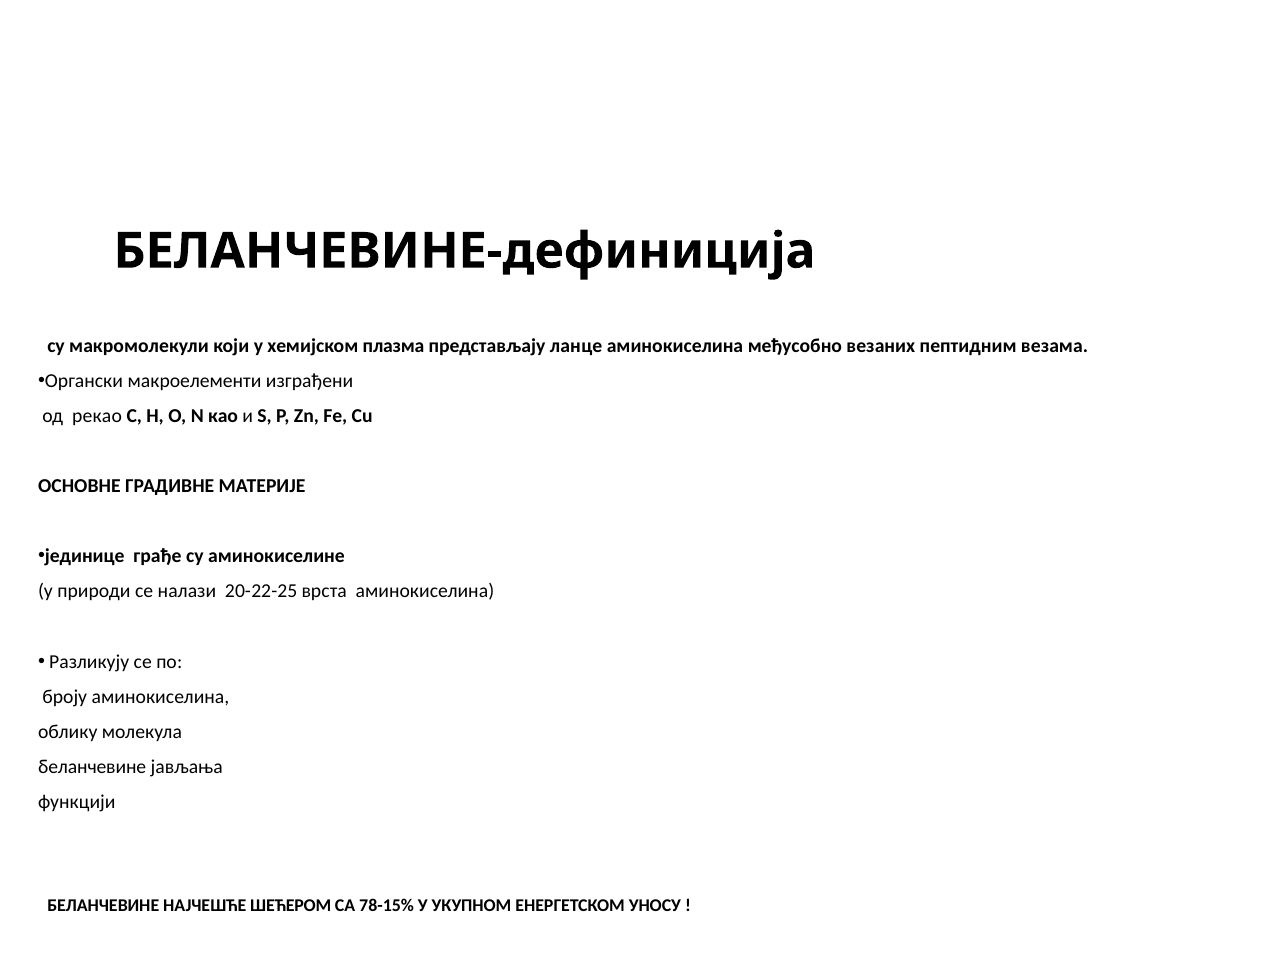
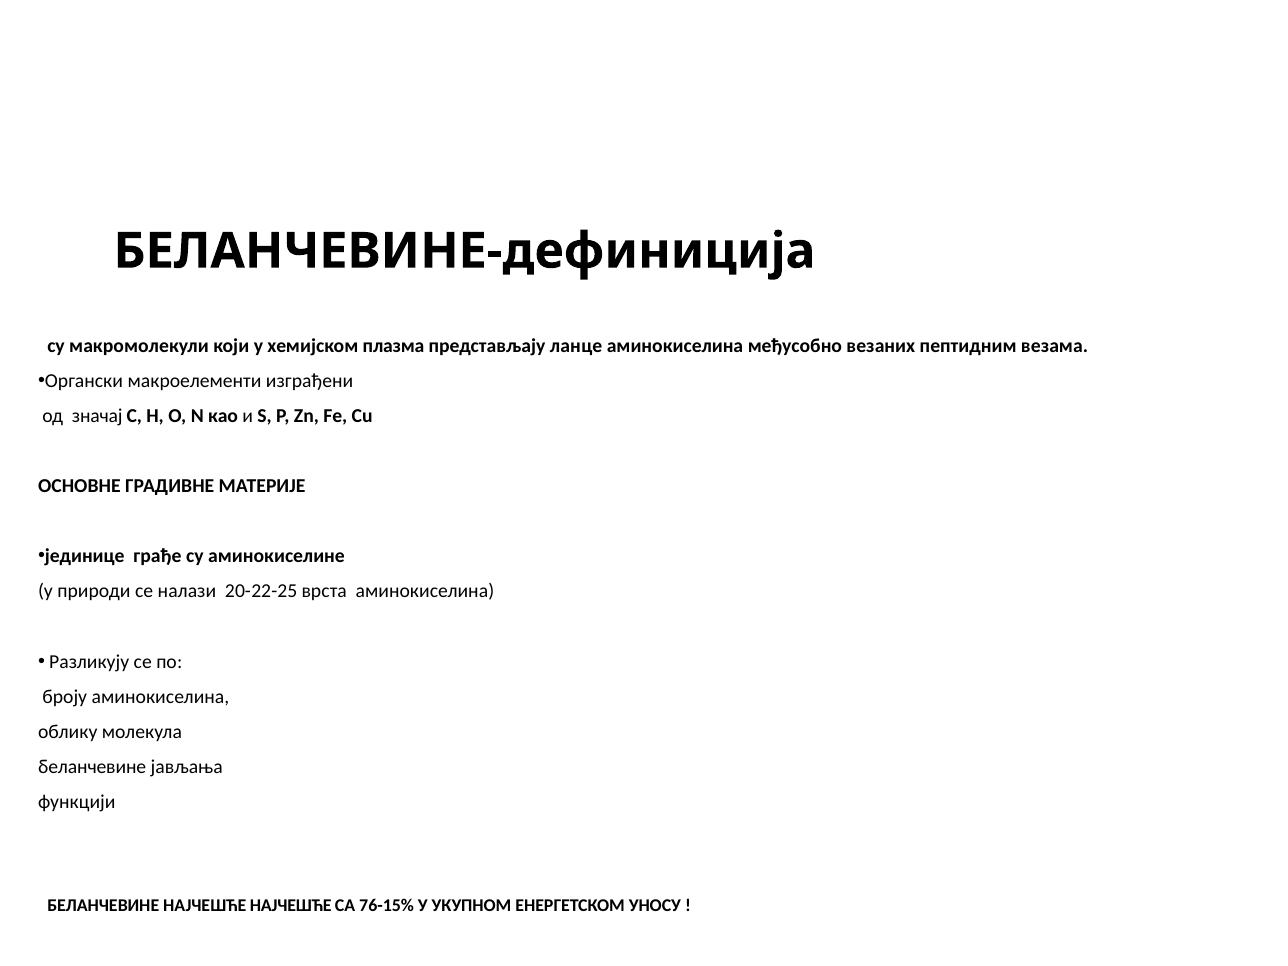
рекао: рекао -> значај (97, 416)
НАЈЧЕШЋЕ ШЕЋЕРОМ: ШЕЋЕРОМ -> НАЈЧЕШЋЕ (291, 905)
78-15%: 78-15% -> 76-15% (387, 905)
